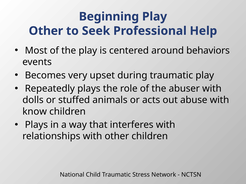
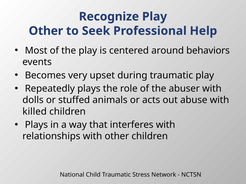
Beginning: Beginning -> Recognize (109, 17)
know: know -> killed (35, 112)
